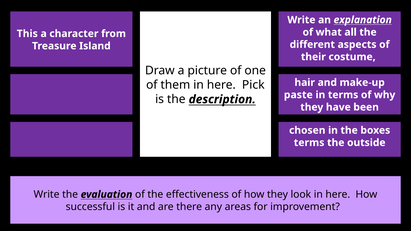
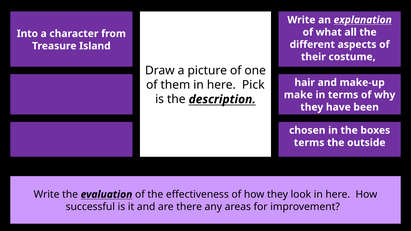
This: This -> Into (27, 34)
paste: paste -> make (298, 95)
